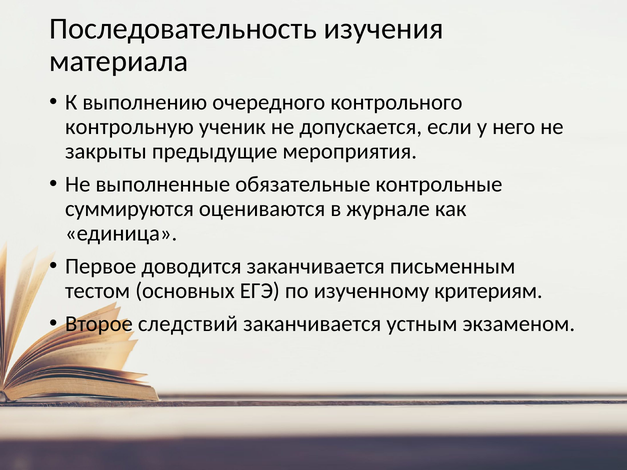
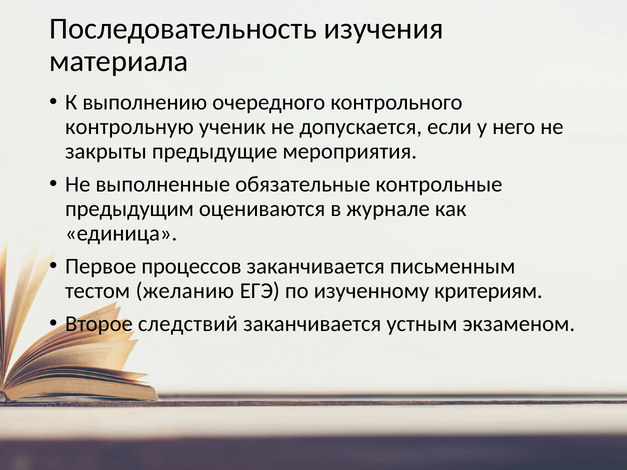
суммируются: суммируются -> предыдущим (129, 209)
доводится: доводится -> процессов (191, 266)
основных: основных -> желанию (185, 291)
